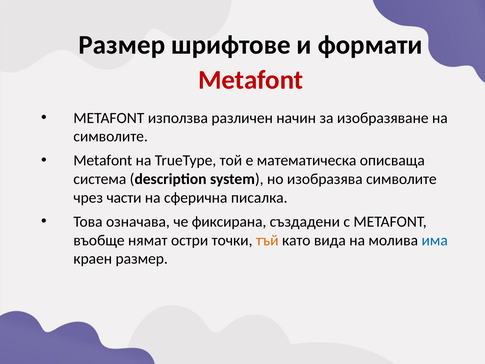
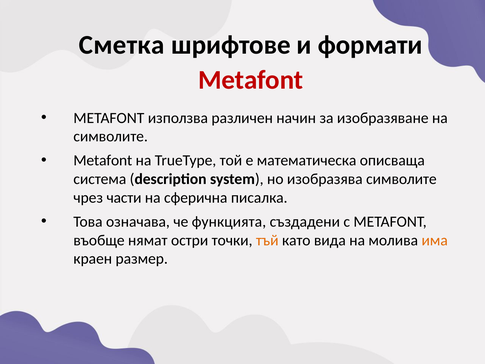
Размер: Размер -> Сметка (122, 45)
фиксирана: фиксирана -> функцията (229, 221)
има colour: blue -> orange (435, 240)
